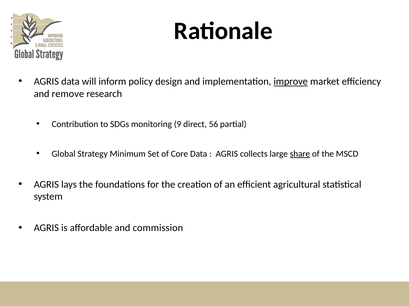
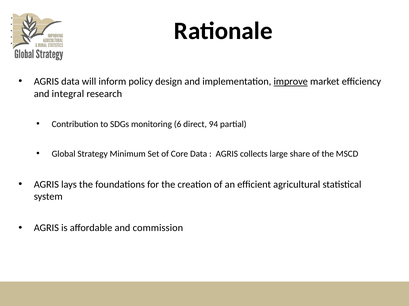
remove: remove -> integral (68, 94)
9: 9 -> 6 (178, 124)
56: 56 -> 94 (213, 124)
share underline: present -> none (300, 154)
